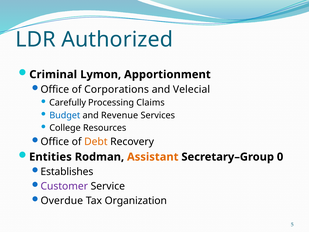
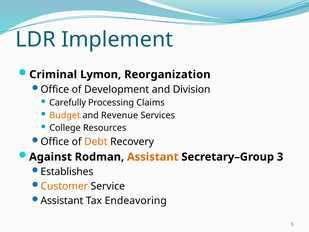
Authorized: Authorized -> Implement (117, 40)
Apportionment: Apportionment -> Reorganization (167, 74)
Corporations: Corporations -> Development (117, 89)
Velecial: Velecial -> Division (192, 89)
Budget colour: blue -> orange (65, 115)
Entities: Entities -> Against (50, 157)
0: 0 -> 3 (280, 157)
Customer colour: purple -> orange (64, 186)
Overdue: Overdue -> Assistant (62, 200)
Organization: Organization -> Endeavoring (136, 200)
